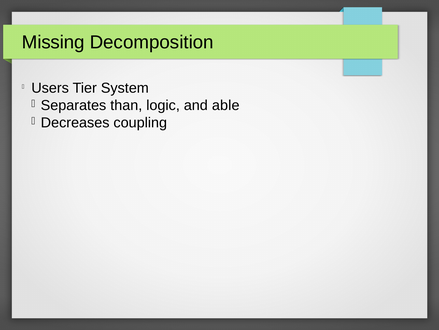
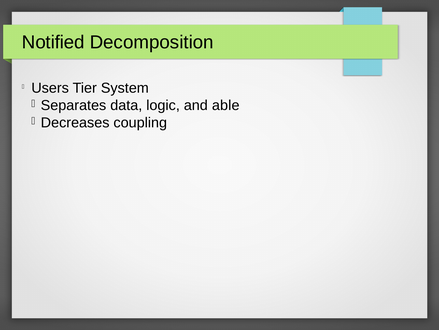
Missing: Missing -> Notified (53, 42)
than: than -> data (126, 105)
